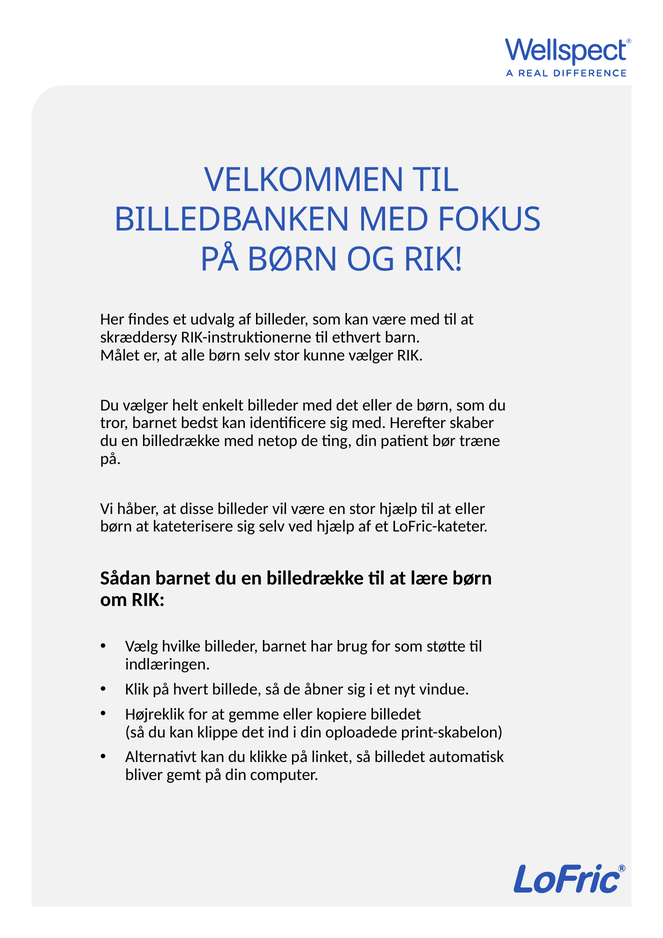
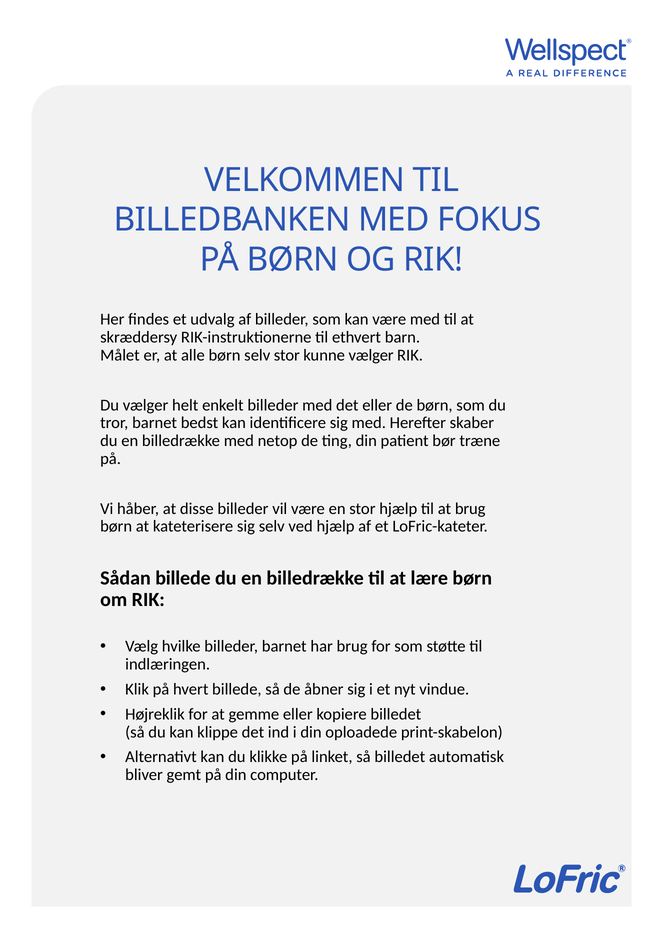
at eller: eller -> brug (470, 508)
Sådan barnet: barnet -> billede (183, 578)
